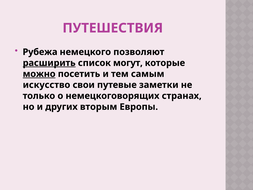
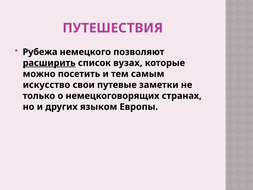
могут: могут -> вузах (128, 63)
можно underline: present -> none (39, 74)
вторым: вторым -> языком (99, 107)
